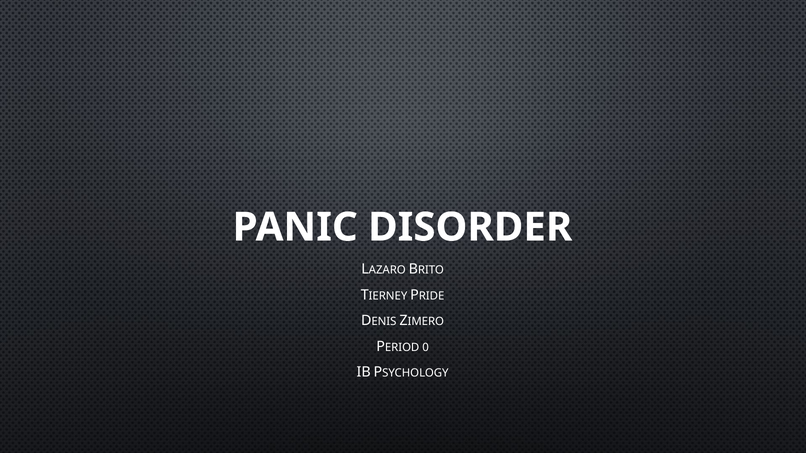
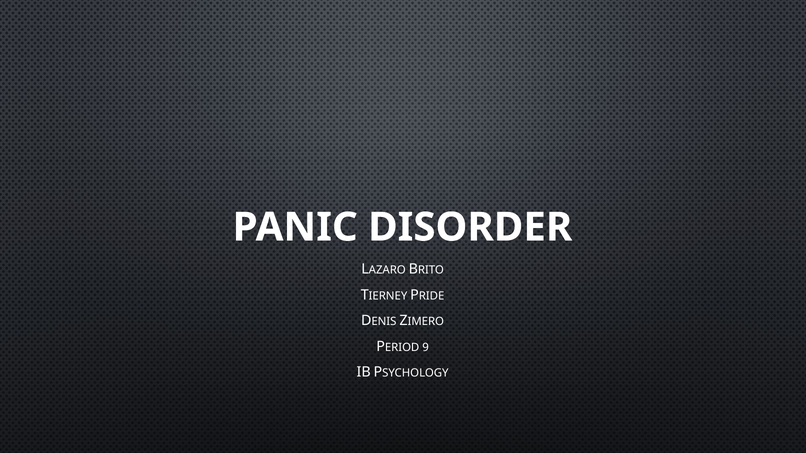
0: 0 -> 9 (426, 348)
